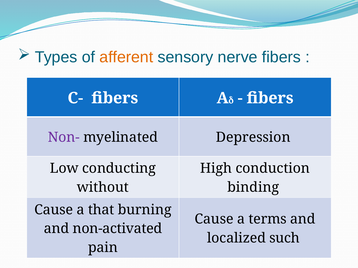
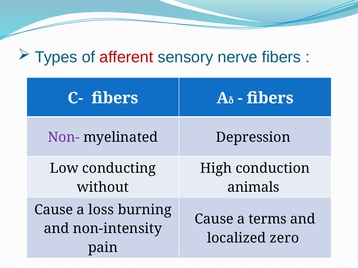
afferent colour: orange -> red (126, 57)
binding: binding -> animals (253, 188)
that: that -> loss (101, 210)
non-activated: non-activated -> non-intensity (117, 229)
such: such -> zero (284, 238)
